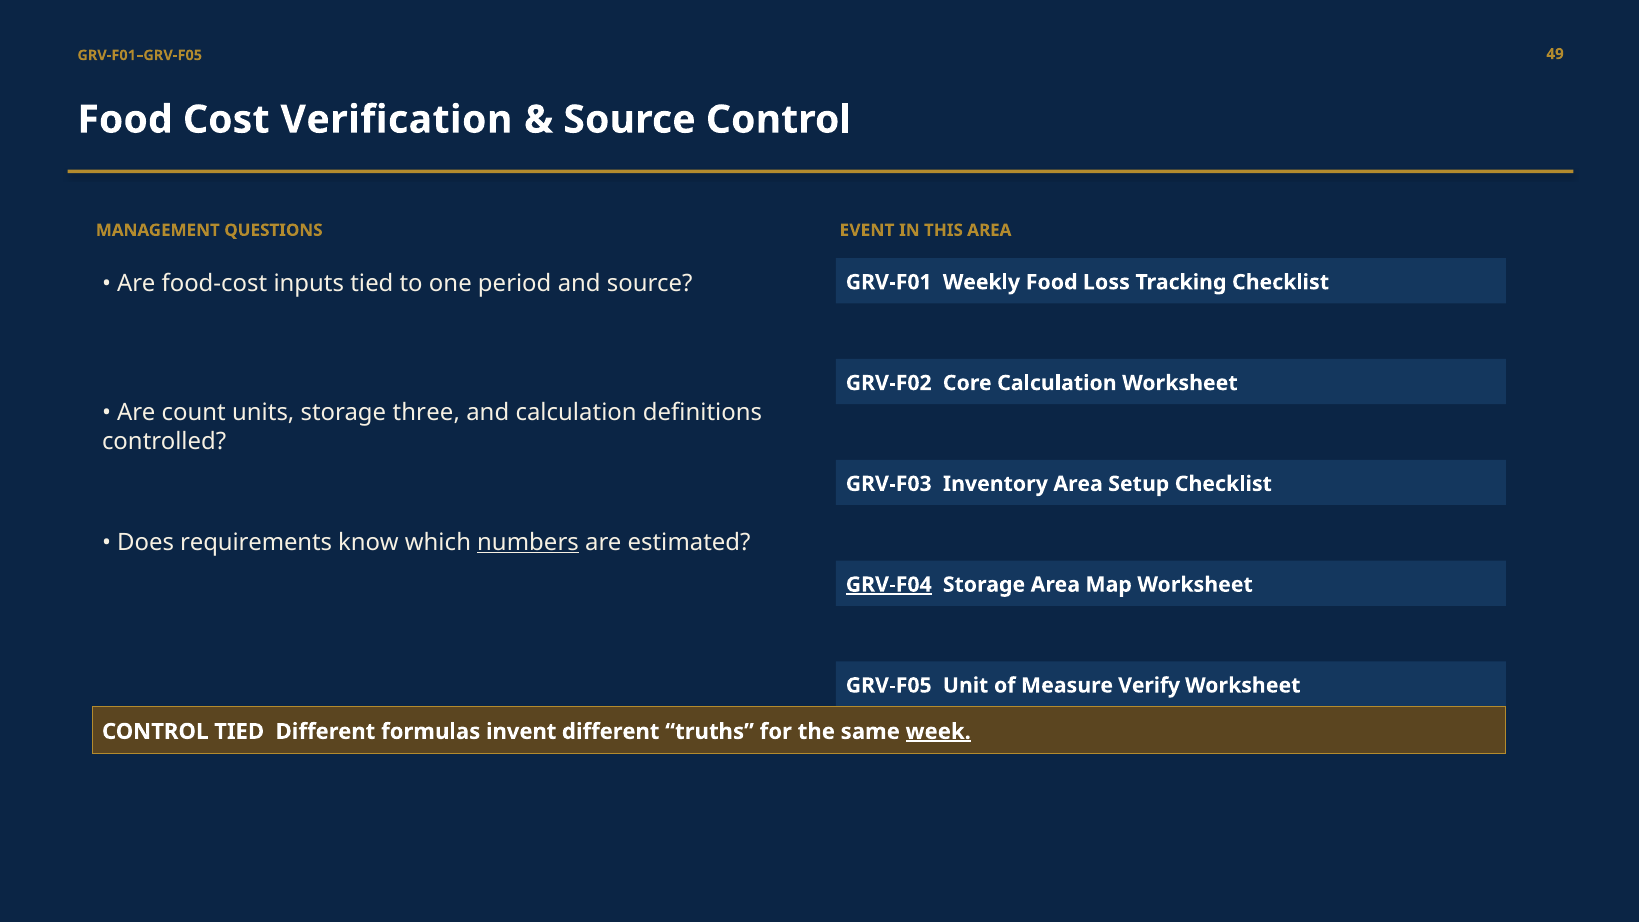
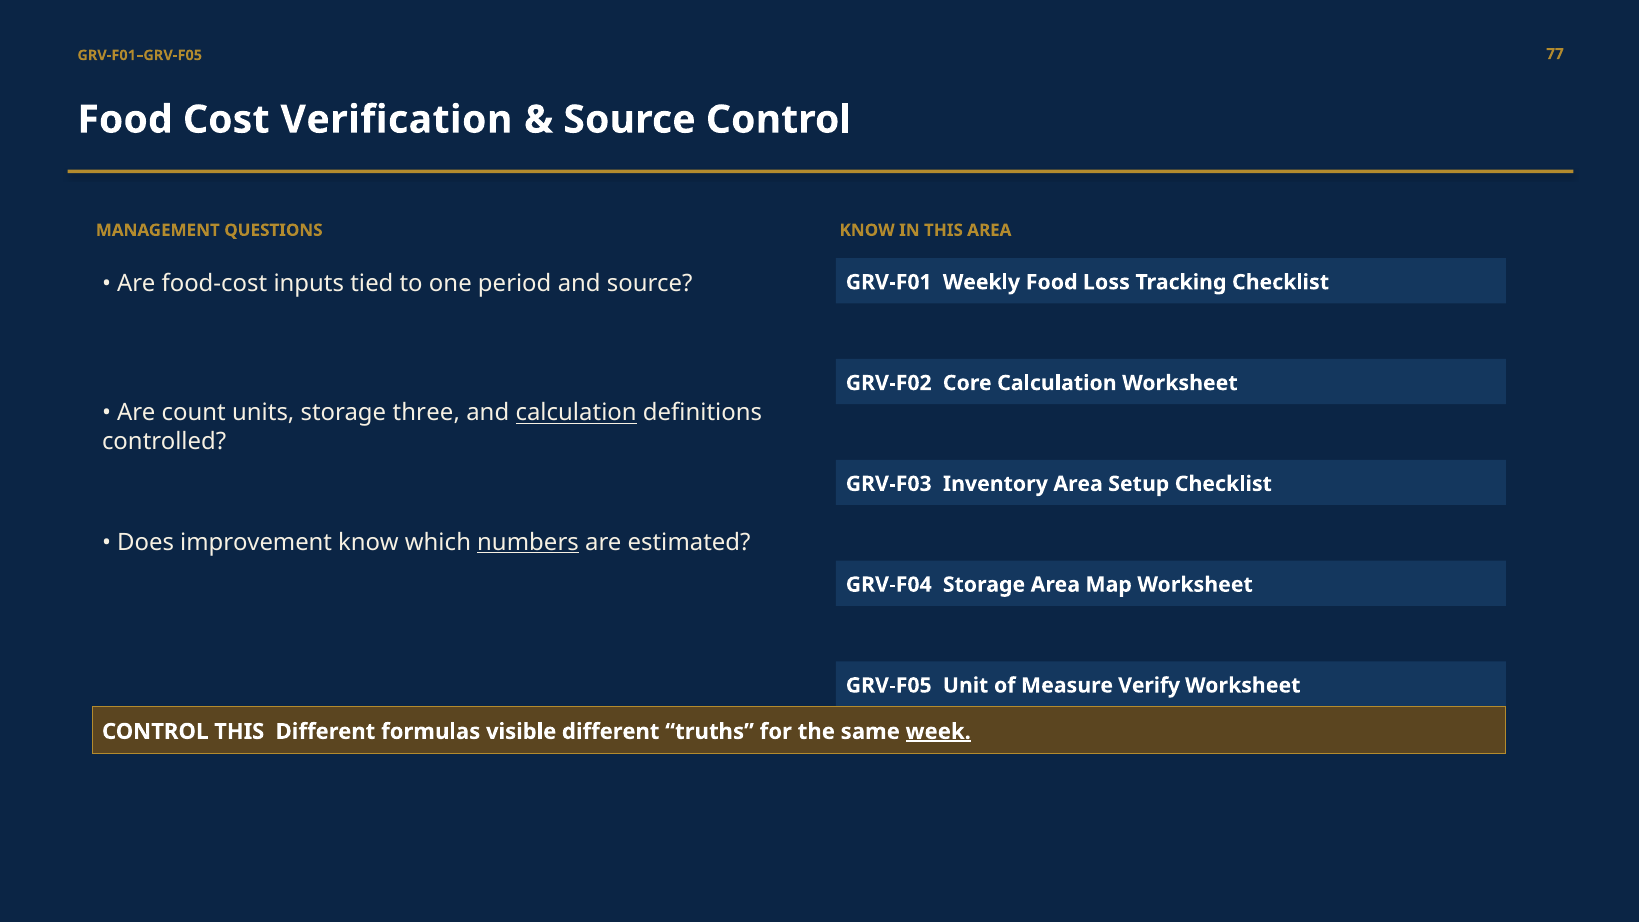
49: 49 -> 77 (1555, 54)
EVENT: EVENT -> KNOW (867, 230)
calculation underline: none -> present (576, 413)
requirements: requirements -> improvement (256, 542)
GRV-F04 underline: present -> none (889, 585)
CONTROL TIED: TIED -> THIS (239, 732)
invent: invent -> visible (521, 732)
